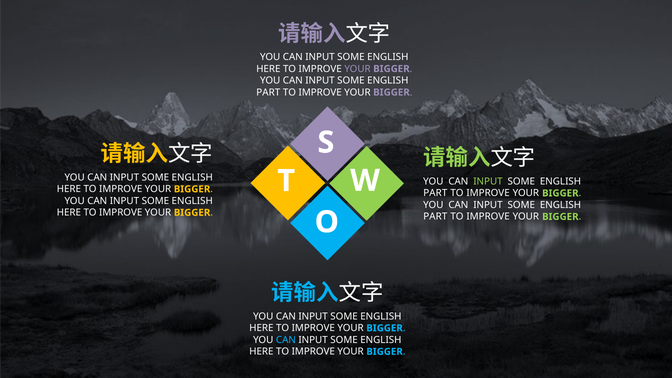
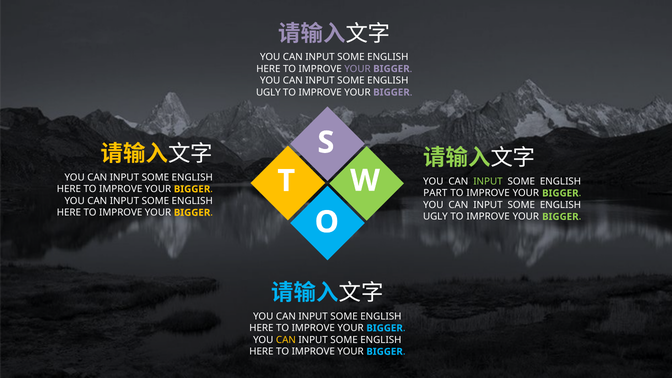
PART: PART -> UGLY (268, 92)
PART: PART -> UGLY (435, 217)
CAN colour: light blue -> yellow (286, 340)
